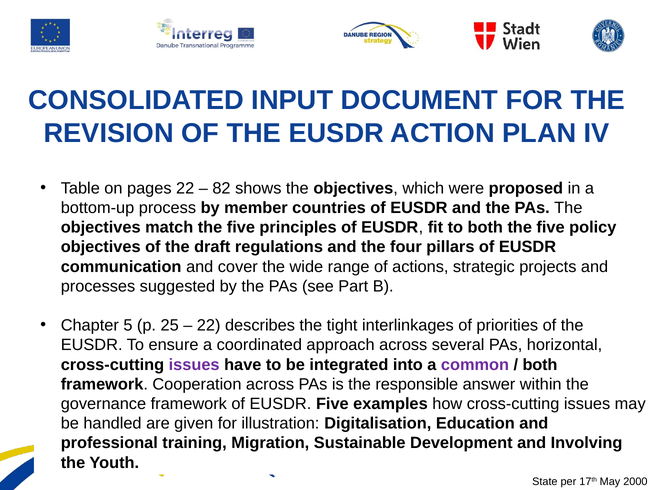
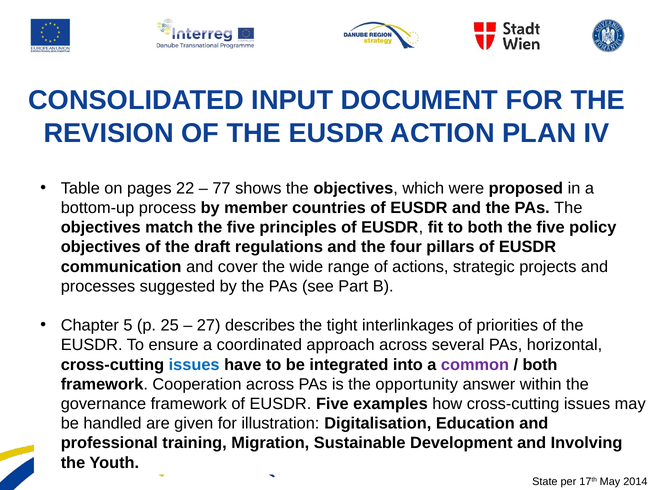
82: 82 -> 77 (221, 188)
22: 22 -> 27 (209, 326)
issues colour: purple -> blue (194, 365)
responsible: responsible -> opportunity (417, 385)
2000: 2000 -> 2014 (635, 482)
